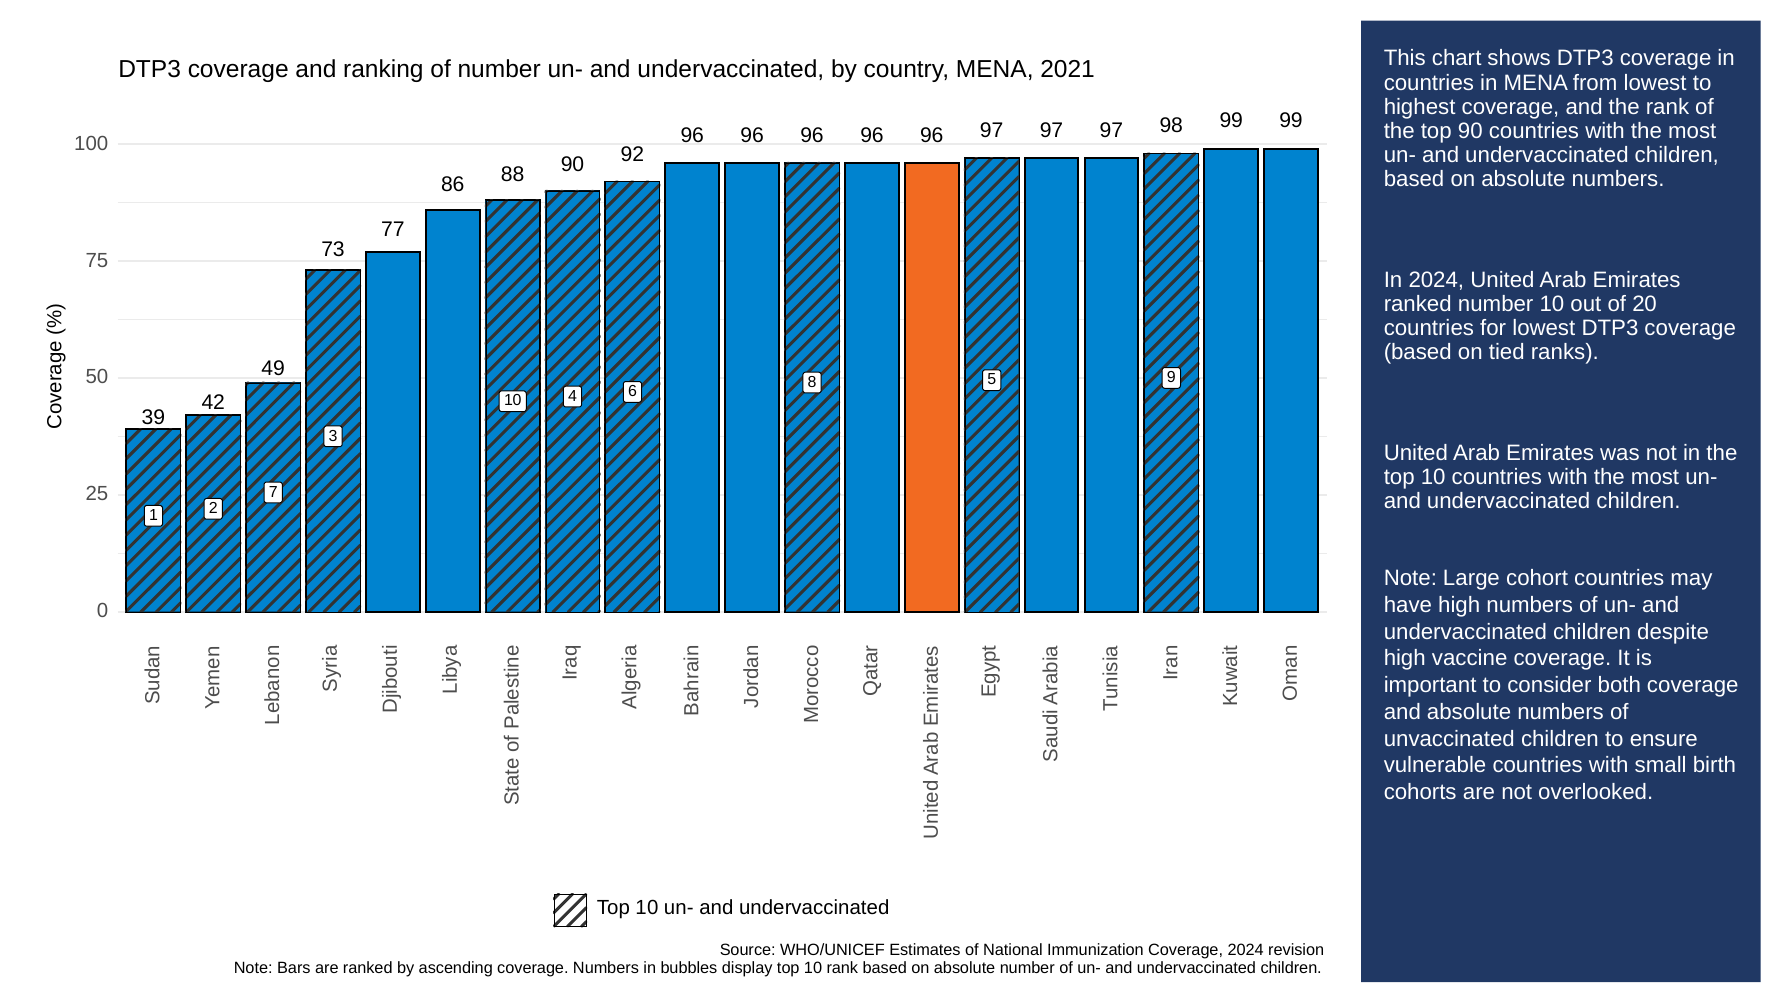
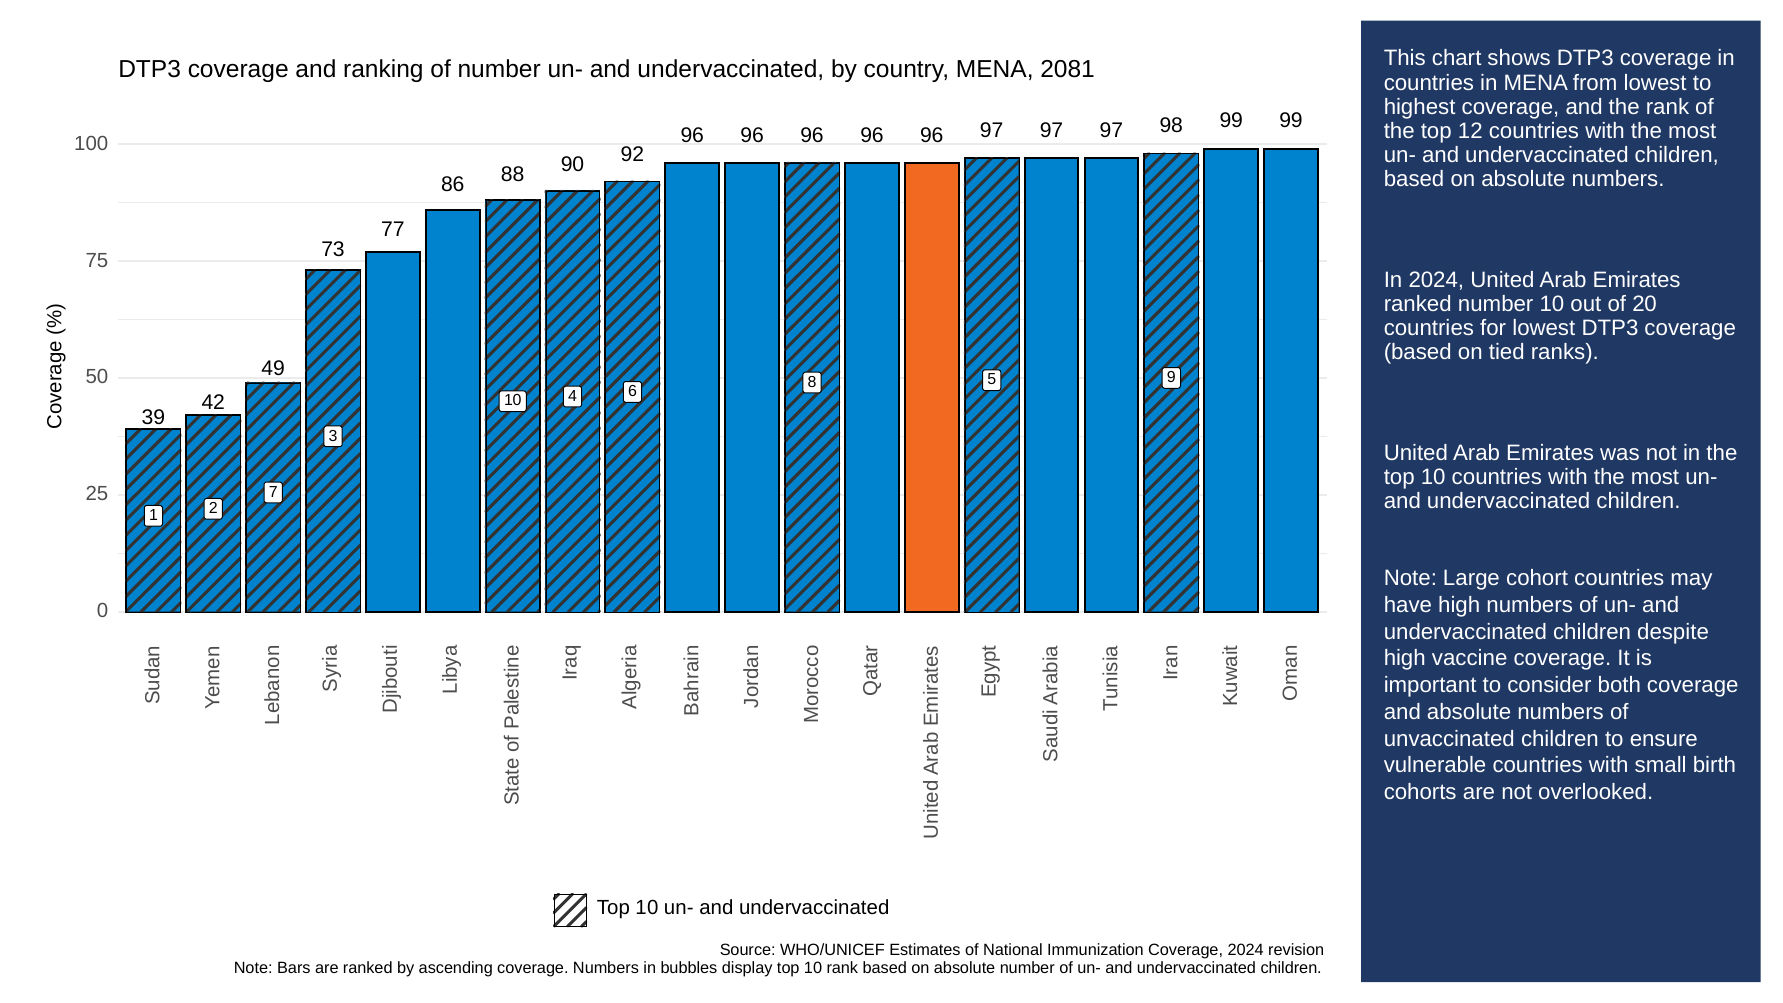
2021: 2021 -> 2081 (1068, 69)
top 90: 90 -> 12 (1470, 131)
